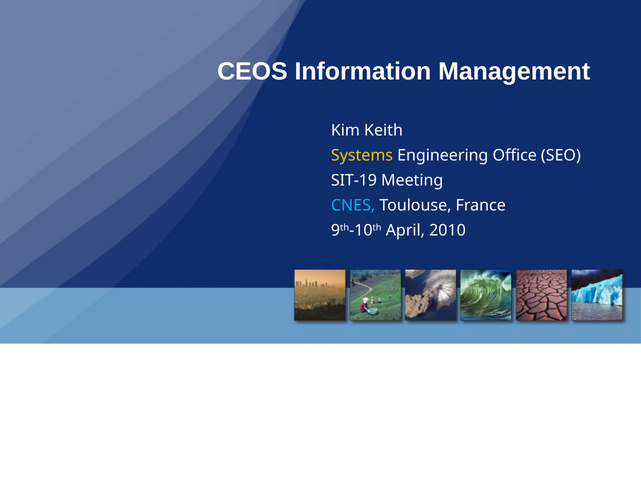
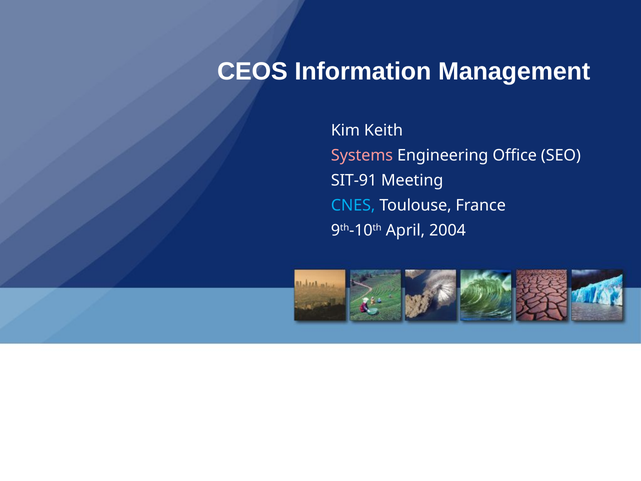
Systems colour: yellow -> pink (362, 155)
SIT-19: SIT-19 -> SIT-91 (354, 180)
2010: 2010 -> 2004 (448, 230)
